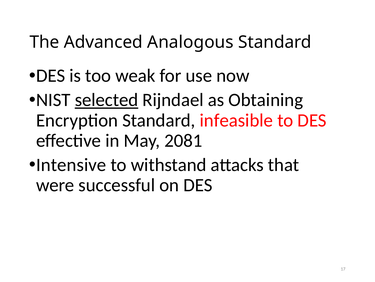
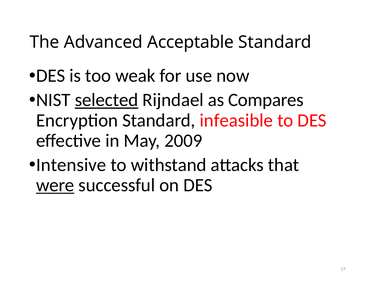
Analogous: Analogous -> Acceptable (191, 42)
Obtaining: Obtaining -> Compares (266, 100)
2081: 2081 -> 2009 (183, 140)
were underline: none -> present (55, 185)
